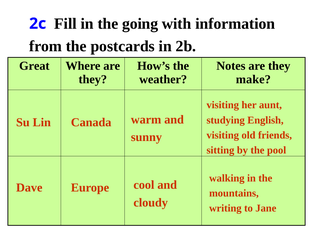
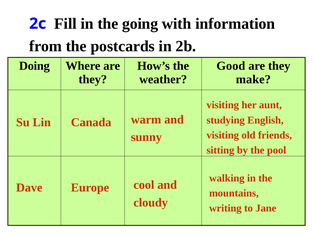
Great: Great -> Doing (34, 66)
Notes: Notes -> Good (231, 66)
